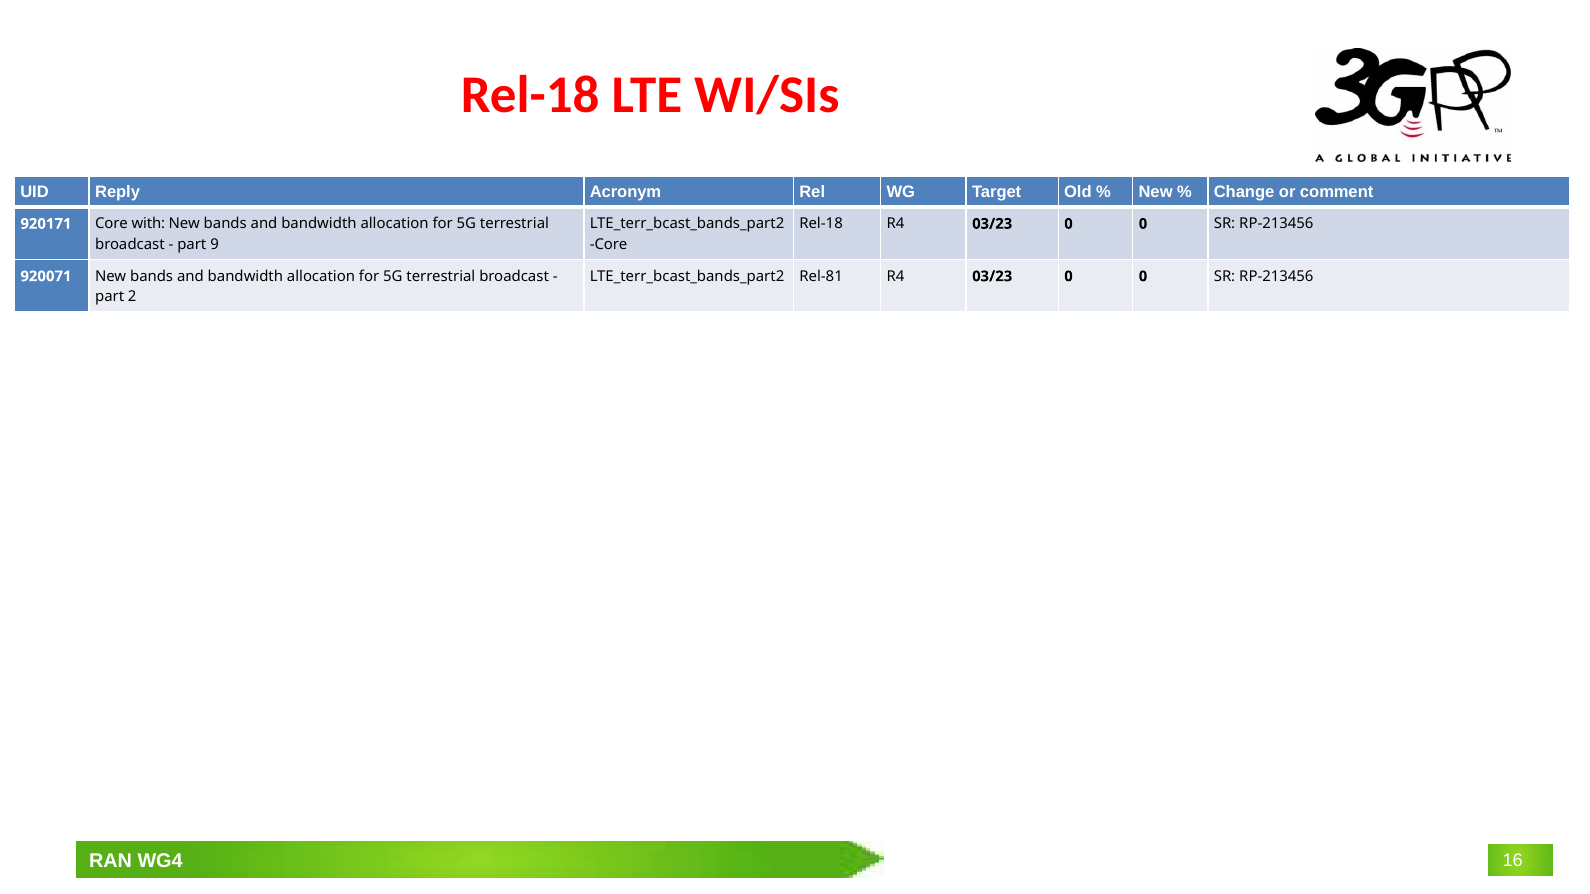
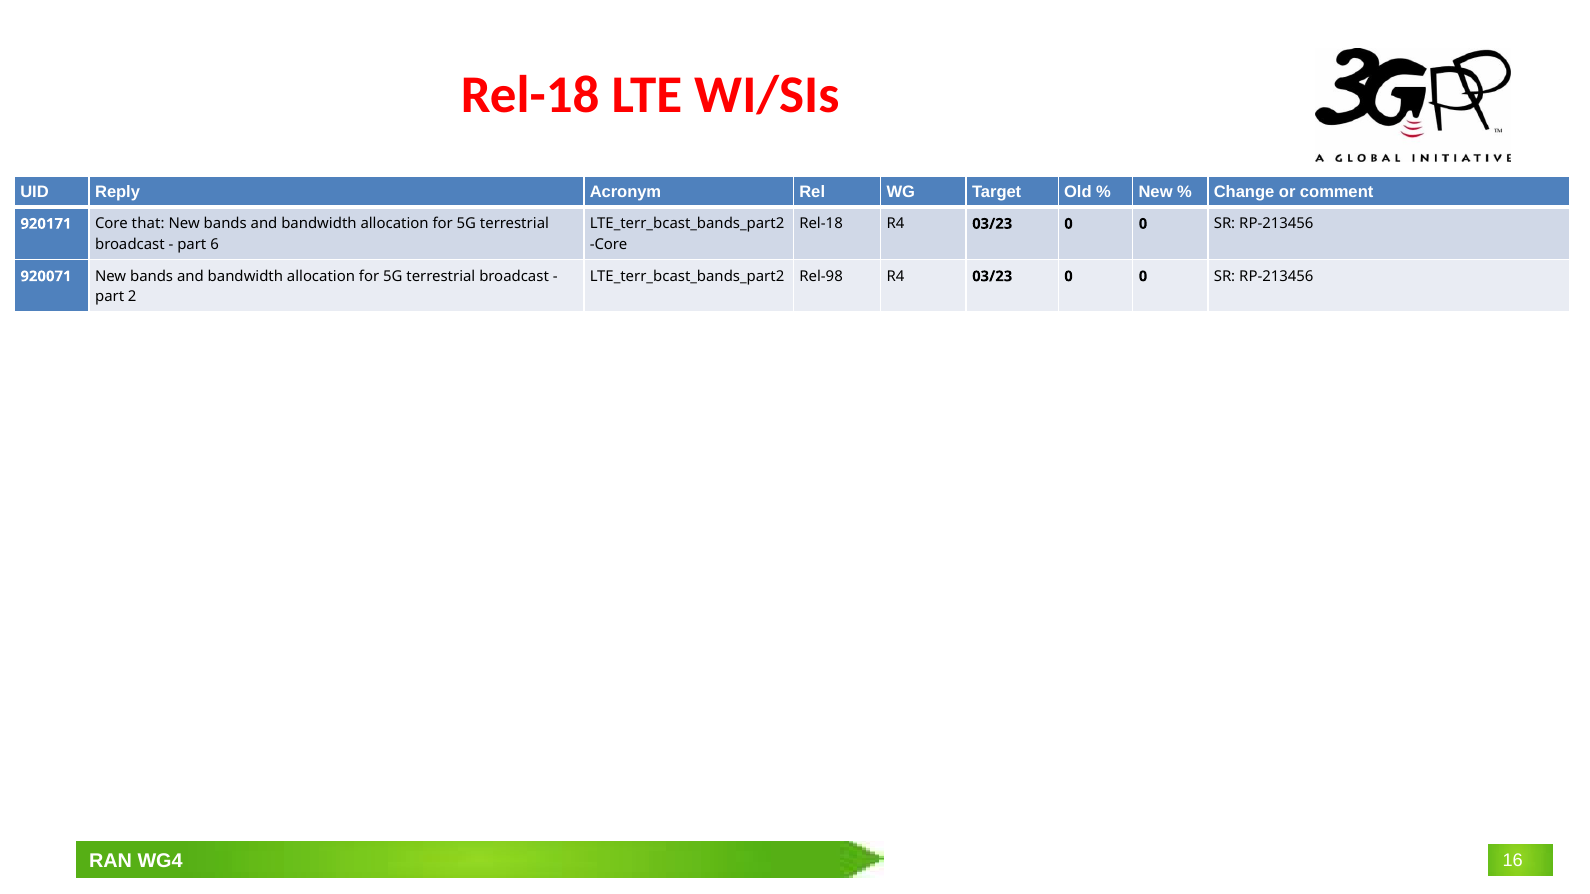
with: with -> that (148, 224)
9: 9 -> 6 (215, 244)
Rel-81: Rel-81 -> Rel-98 (821, 276)
